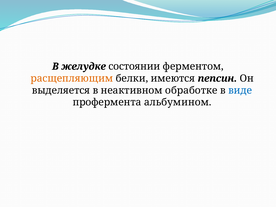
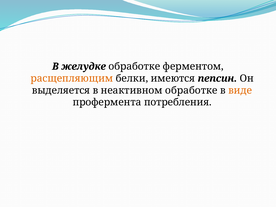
желудке состоянии: состоянии -> обработке (134, 66)
виде colour: blue -> orange (240, 90)
альбумином: альбумином -> потребления (178, 102)
